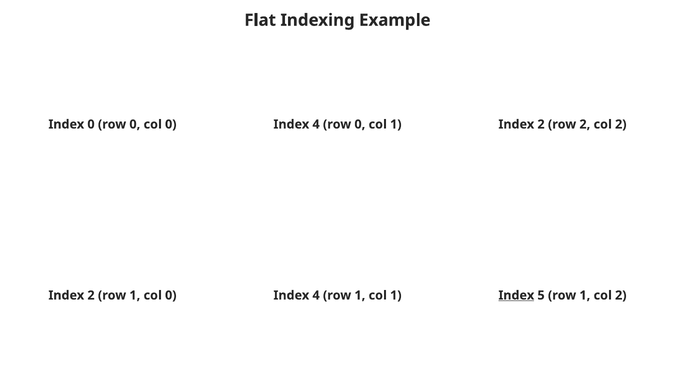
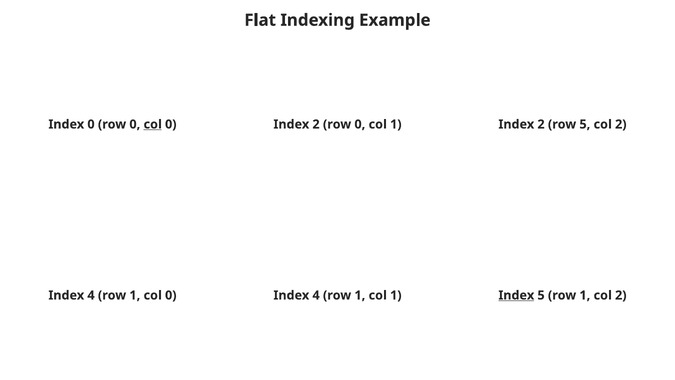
col underline: none -> present (153, 124)
4: 4 -> 2 (316, 124)
row 2: 2 -> 5 (585, 124)
2: 2 -> 4 (91, 295)
